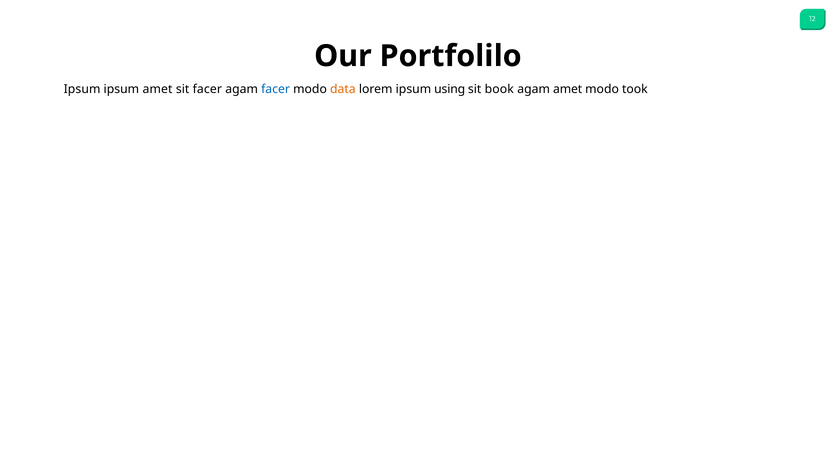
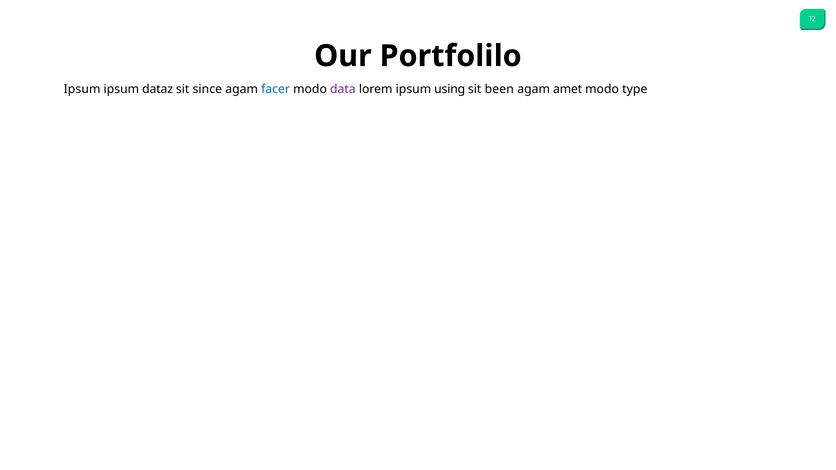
ipsum amet: amet -> dataz (158, 89)
sit facer: facer -> since (207, 89)
data colour: orange -> purple (343, 89)
book: book -> been (499, 89)
took: took -> type (635, 89)
